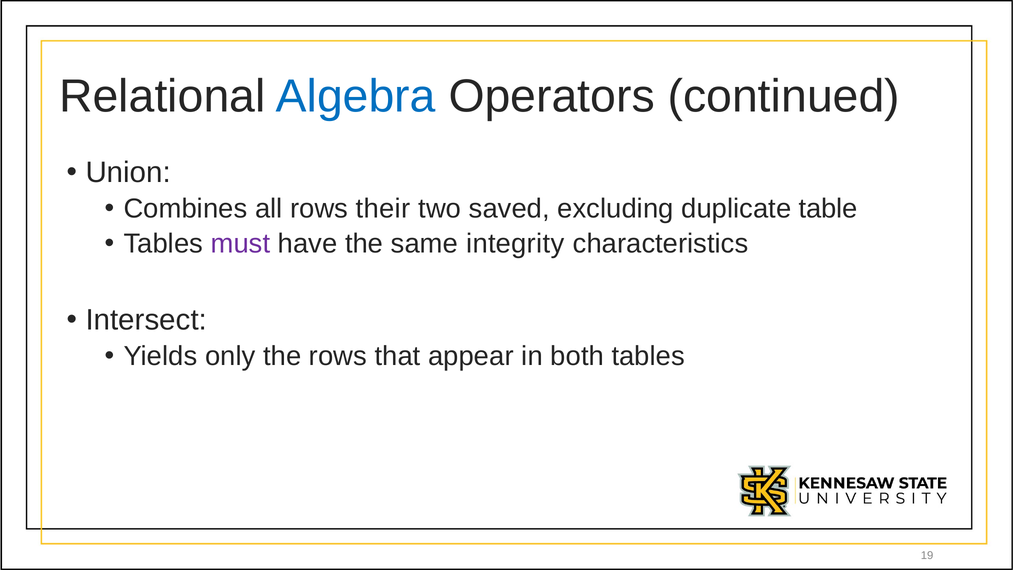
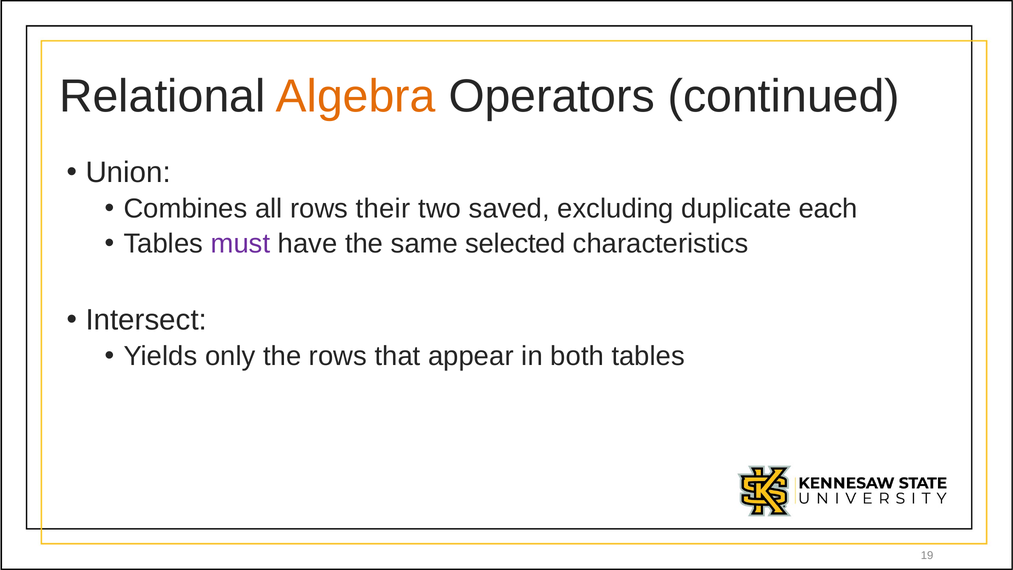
Algebra colour: blue -> orange (356, 96)
table: table -> each (828, 209)
integrity: integrity -> selected (516, 244)
